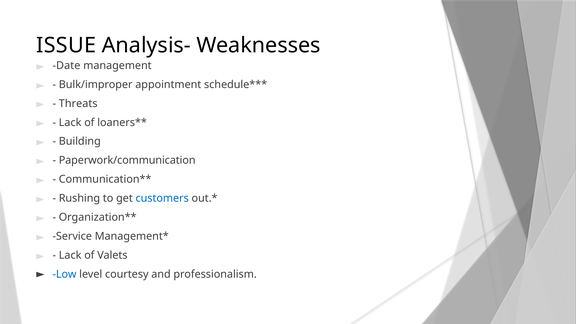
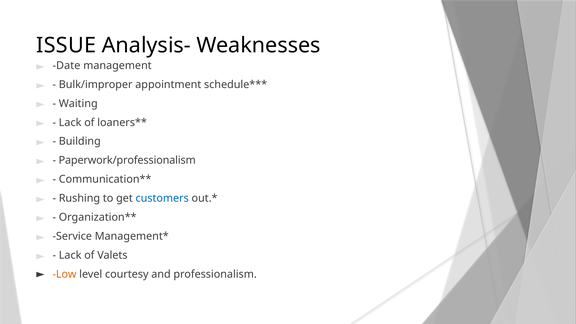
Threats: Threats -> Waiting (78, 103)
Paperwork/communication: Paperwork/communication -> Paperwork/professionalism (127, 160)
Low colour: blue -> orange (65, 274)
